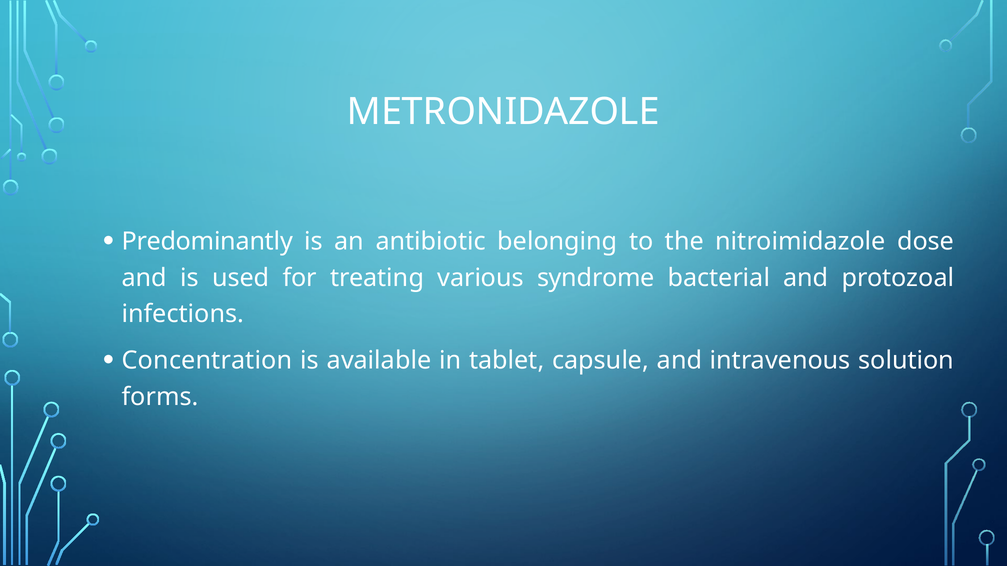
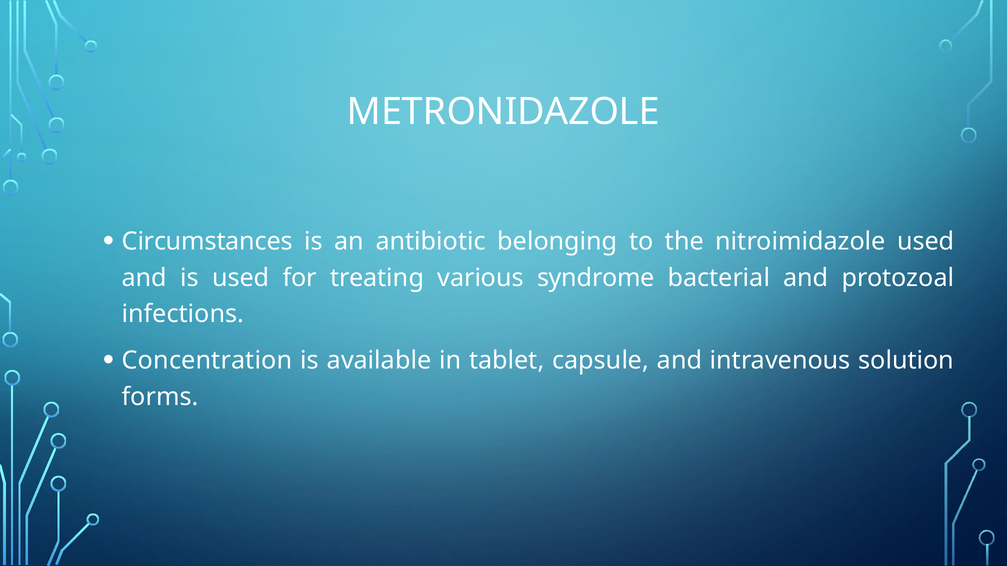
Predominantly: Predominantly -> Circumstances (207, 242)
nitroimidazole dose: dose -> used (926, 242)
